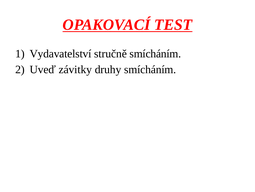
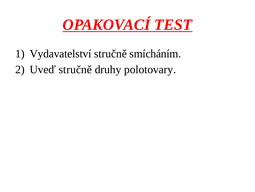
Uveď závitky: závitky -> stručně (75, 69)
druhy smícháním: smícháním -> polotovary (150, 69)
